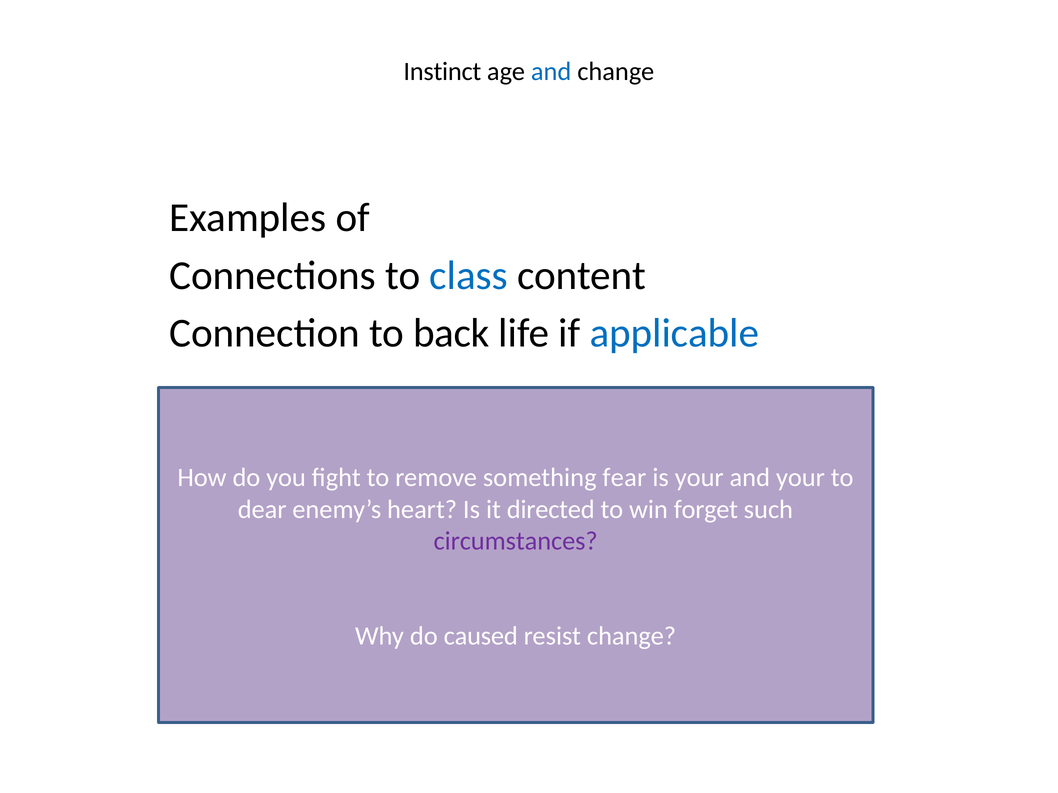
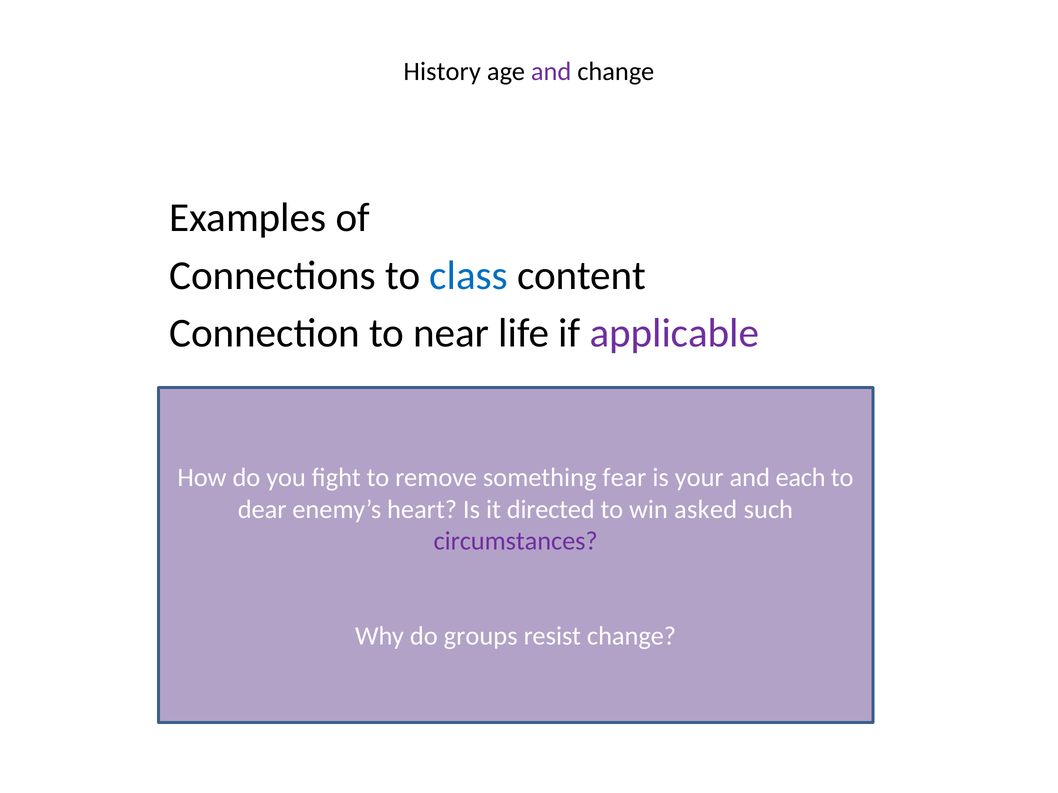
Instinct: Instinct -> History (442, 71)
and colour: blue -> purple (551, 71)
back: back -> near (451, 333)
applicable colour: blue -> purple (674, 333)
and your: your -> each (801, 478)
forget: forget -> asked (706, 510)
caused: caused -> groups (481, 637)
